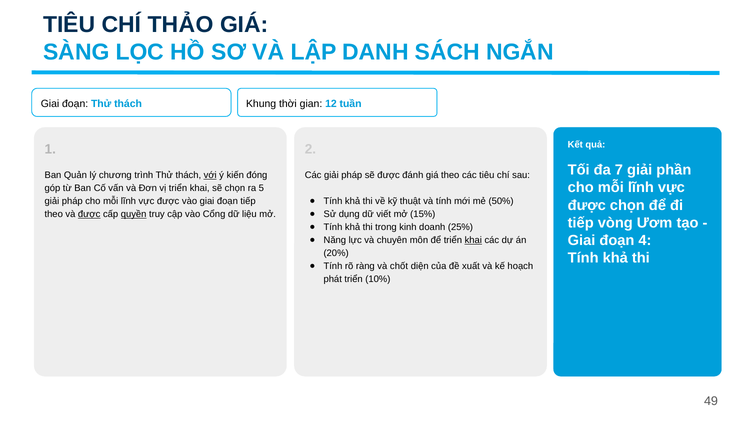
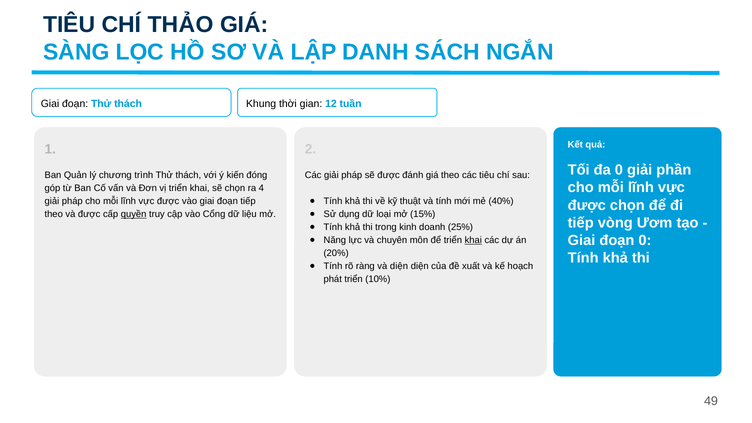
đa 7: 7 -> 0 (619, 170)
với underline: present -> none (210, 175)
5: 5 -> 4 (261, 188)
50%: 50% -> 40% (501, 201)
viết: viết -> loại (384, 214)
được underline: present -> none (89, 214)
đoạn 4: 4 -> 0 (645, 240)
và chốt: chốt -> diện (399, 266)
